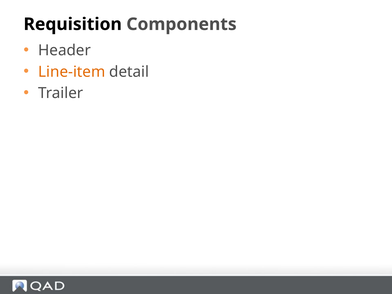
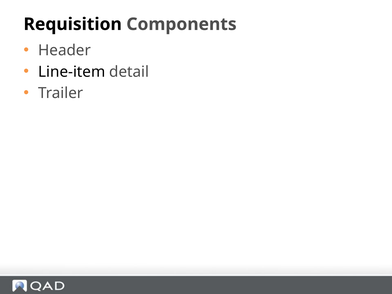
Line-item colour: orange -> black (72, 72)
